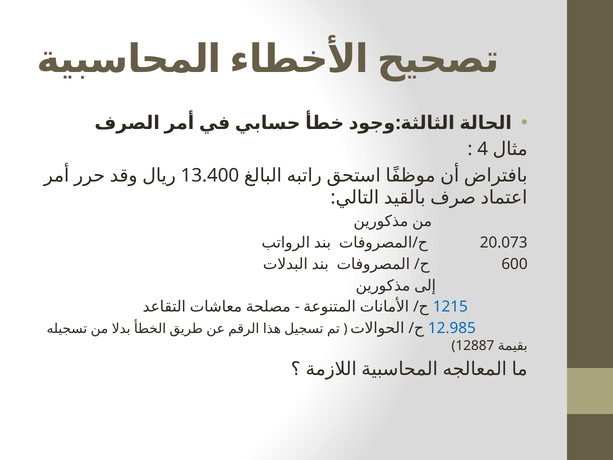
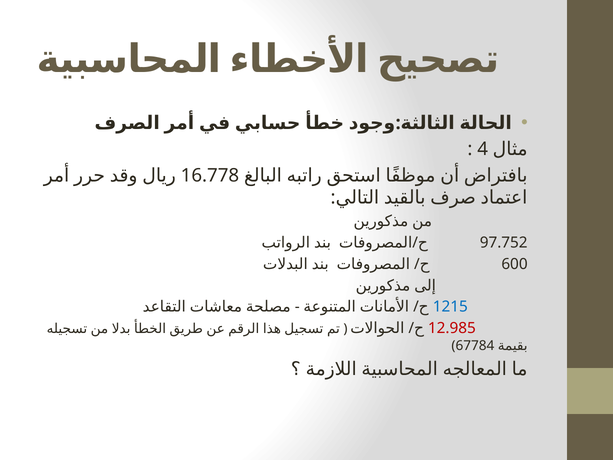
13.400: 13.400 -> 16.778 (210, 175)
20.073: 20.073 -> 97.752 (504, 242)
12.985 colour: blue -> red (452, 328)
12887: 12887 -> 67784 (475, 345)
